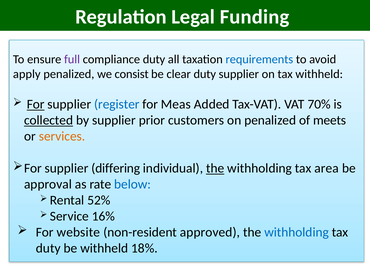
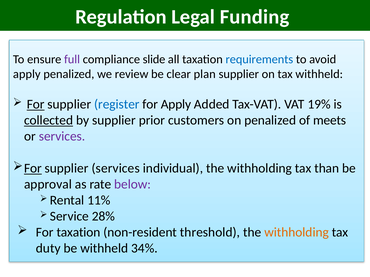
compliance duty: duty -> slide (154, 59)
consist: consist -> review (132, 74)
clear duty: duty -> plan (205, 74)
for Meas: Meas -> Apply (176, 105)
70%: 70% -> 19% (319, 105)
services colour: orange -> purple (62, 137)
For underline: none -> present (33, 169)
supplier differing: differing -> services (116, 169)
the underline: present -> none (215, 169)
area: area -> than (327, 169)
below colour: blue -> purple (133, 185)
52%: 52% -> 11% (99, 201)
16%: 16% -> 28% (103, 217)
For website: website -> taxation (78, 233)
approved: approved -> threshold (210, 233)
withholding colour: blue -> orange (297, 233)
18%: 18% -> 34% (144, 249)
